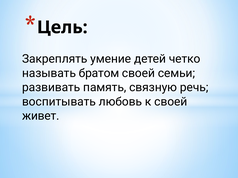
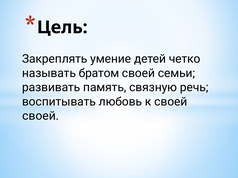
живет: живет -> своей (41, 116)
